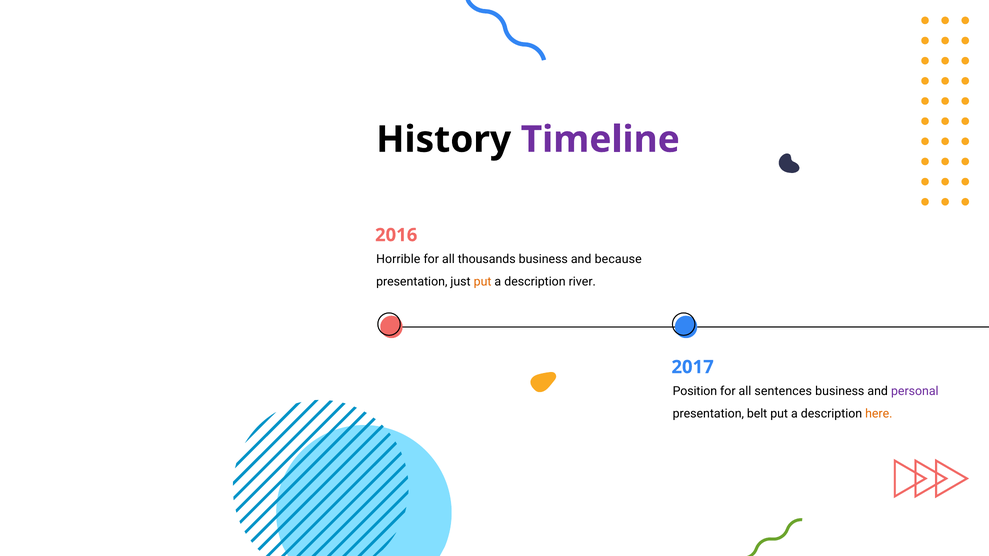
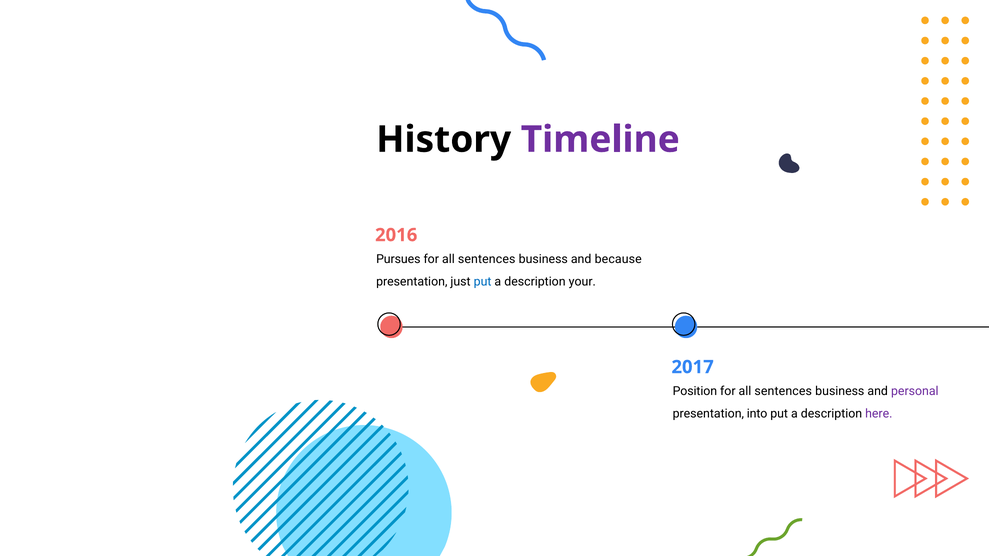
Horrible: Horrible -> Pursues (398, 259)
thousands: thousands -> sentences (487, 259)
put colour: orange -> blue (483, 282)
river: river -> your (582, 282)
belt: belt -> into (757, 414)
here colour: orange -> purple (879, 414)
